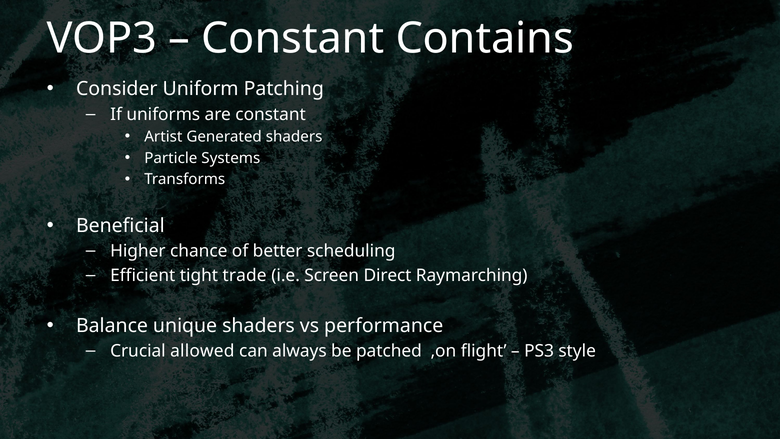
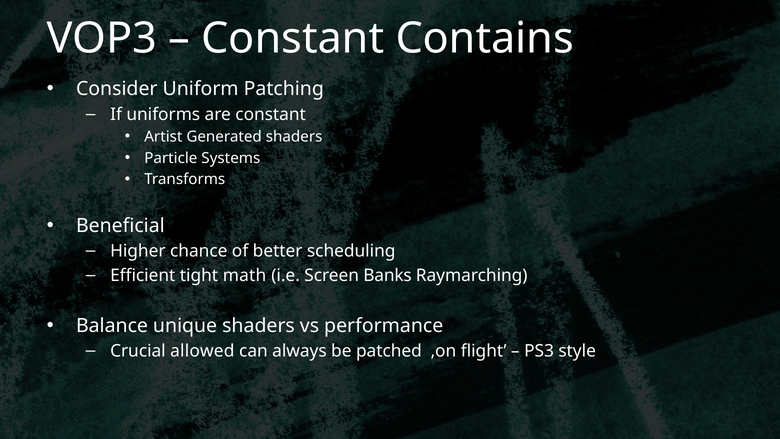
trade: trade -> math (245, 275)
Direct: Direct -> Banks (388, 275)
